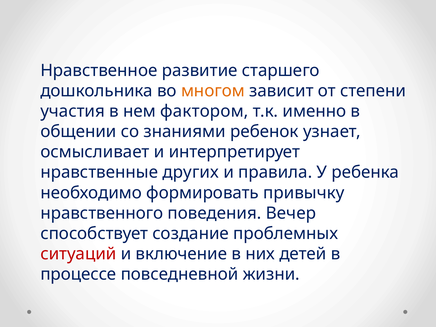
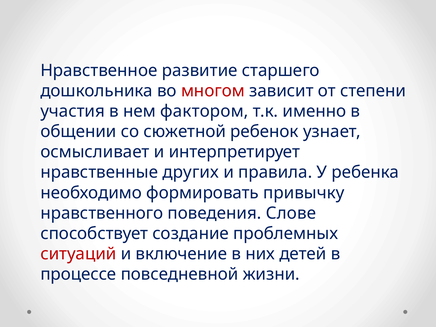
многом colour: orange -> red (213, 91)
знаниями: знаниями -> сюжетной (185, 132)
Вечер: Вечер -> Слове (291, 213)
